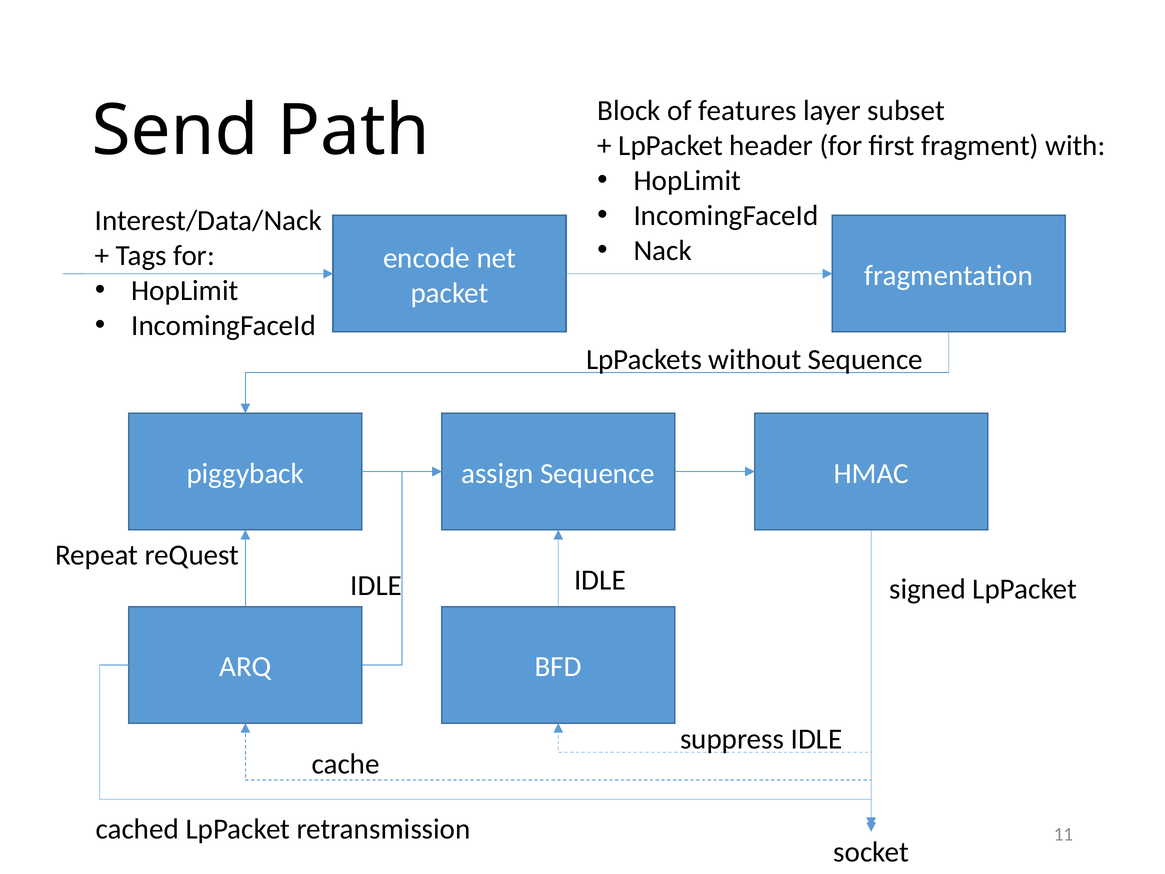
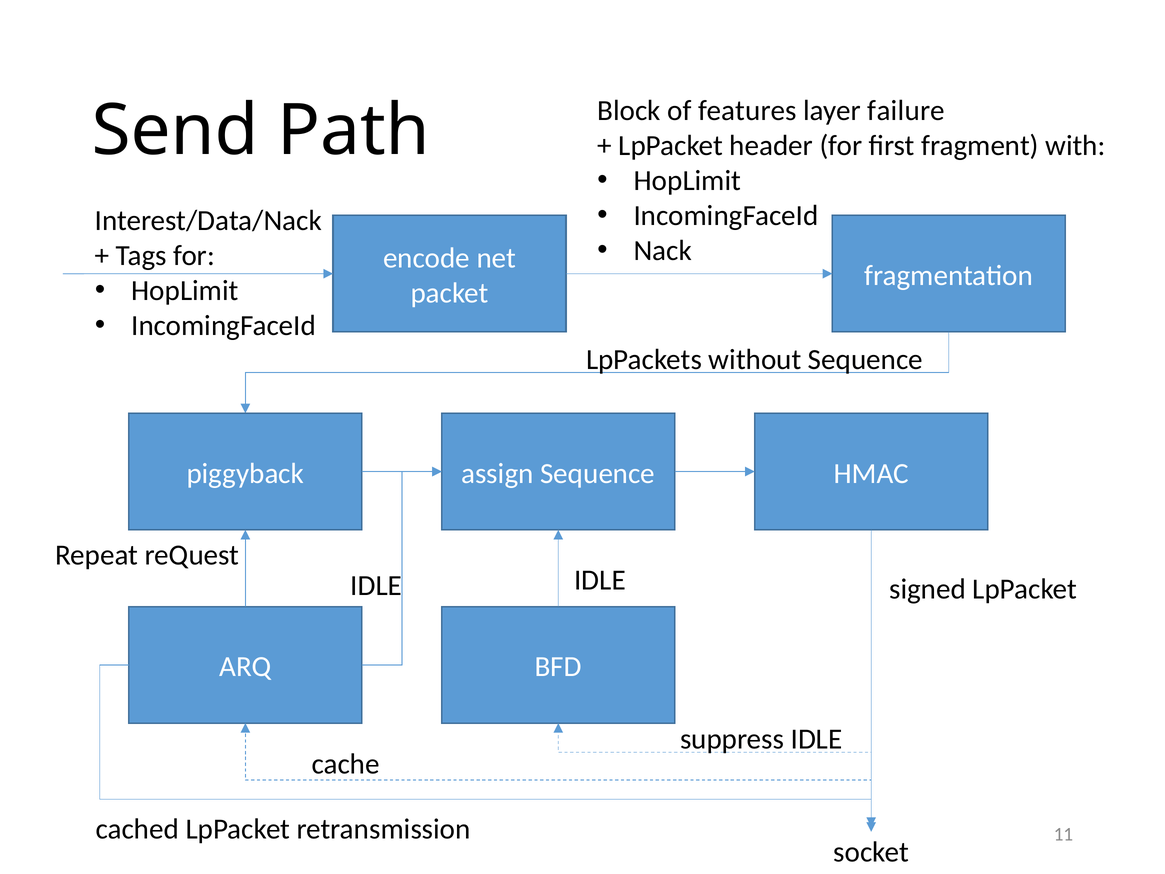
subset: subset -> failure (906, 111)
